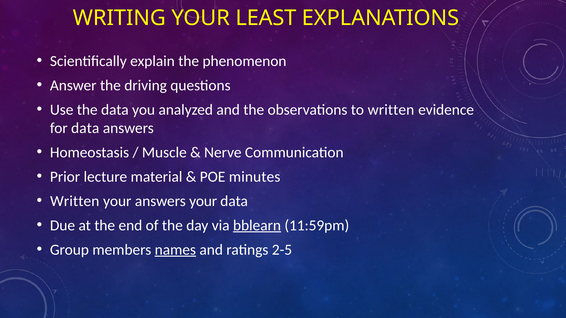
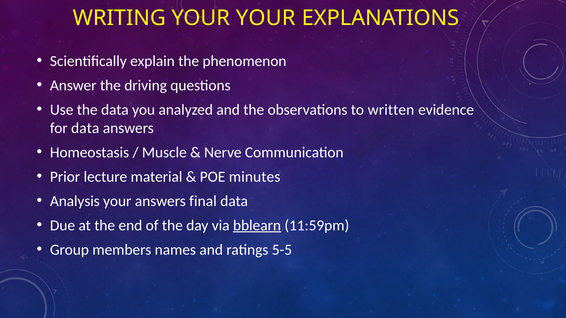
YOUR LEAST: LEAST -> YOUR (266, 18)
Written: Written -> Analysis (75, 201)
answers your: your -> final (203, 201)
names underline: present -> none (175, 250)
2-5: 2-5 -> 5-5 (282, 250)
